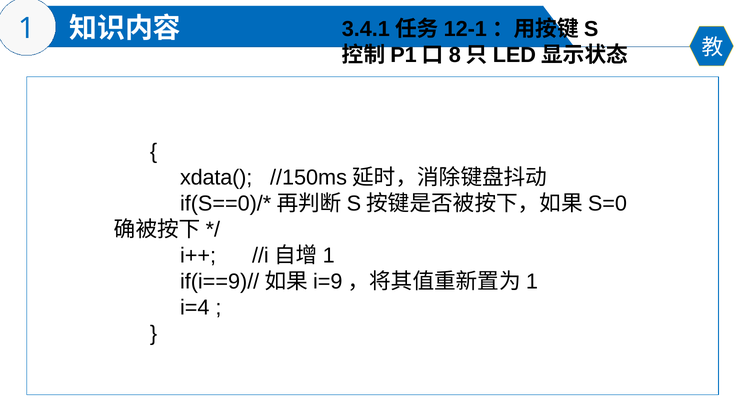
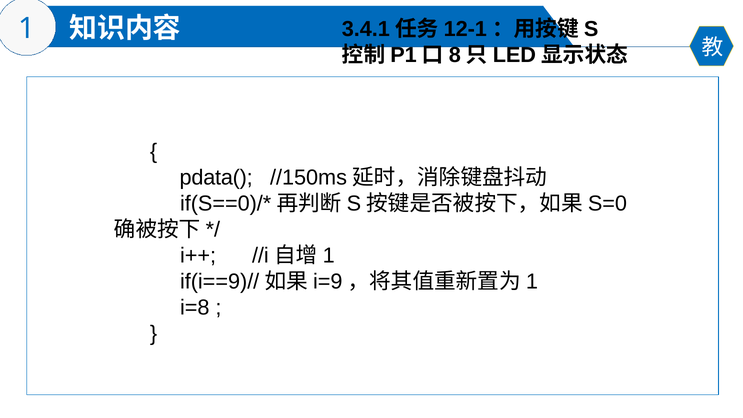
xdata(: xdata( -> pdata( (216, 178)
i=4: i=4 -> i=8 (195, 308)
